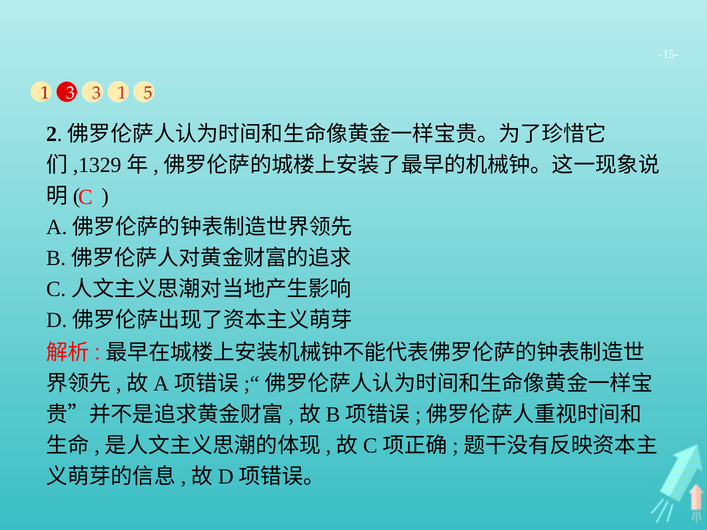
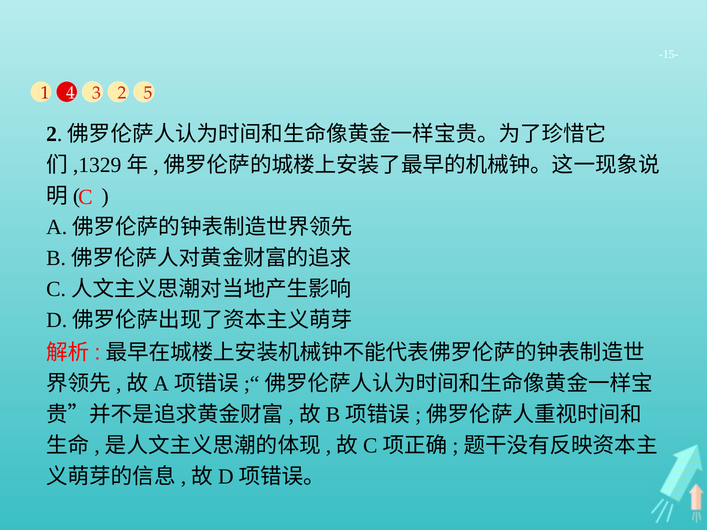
1 3: 3 -> 4 (71, 93)
3 1: 1 -> 2 (122, 93)
